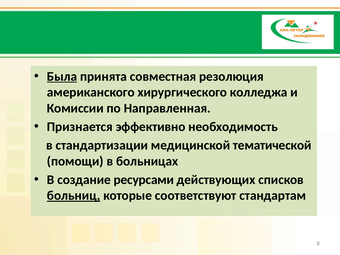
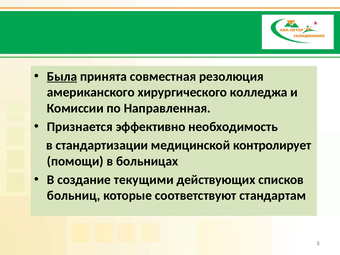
тематической: тематической -> контролирует (272, 145)
ресурсами: ресурсами -> текущими (144, 180)
больниц underline: present -> none (74, 196)
